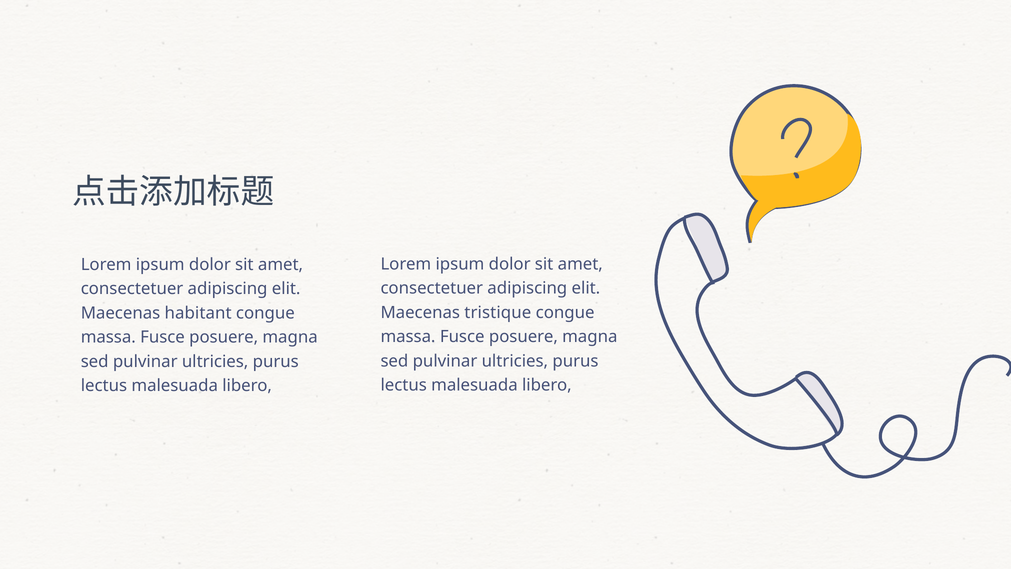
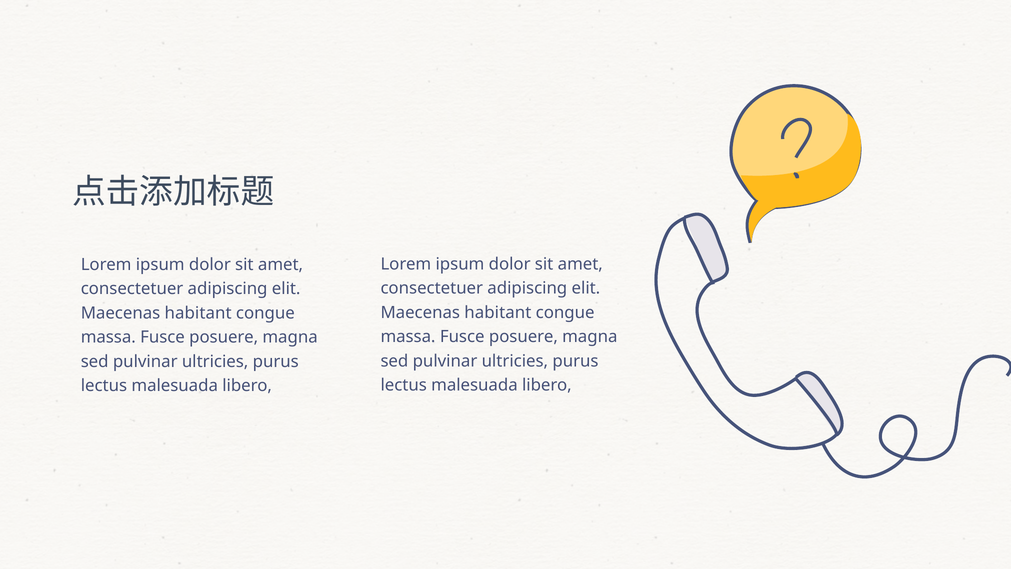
tristique: tristique -> habitant (498, 312)
